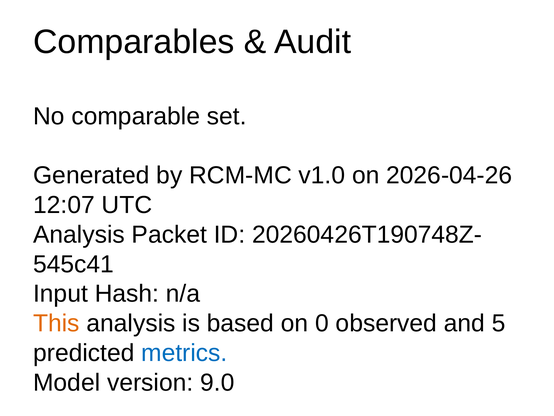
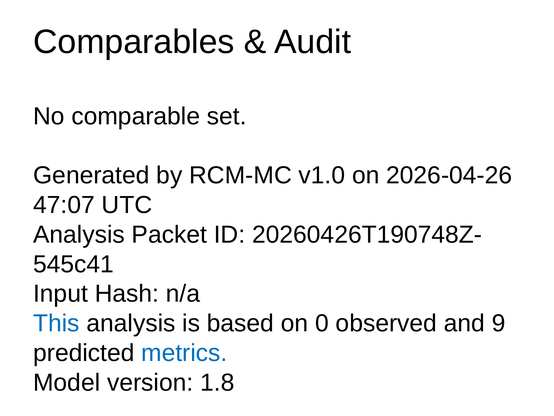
12:07: 12:07 -> 47:07 (64, 205)
This colour: orange -> blue (56, 323)
5: 5 -> 9 (499, 323)
9.0: 9.0 -> 1.8 (217, 382)
